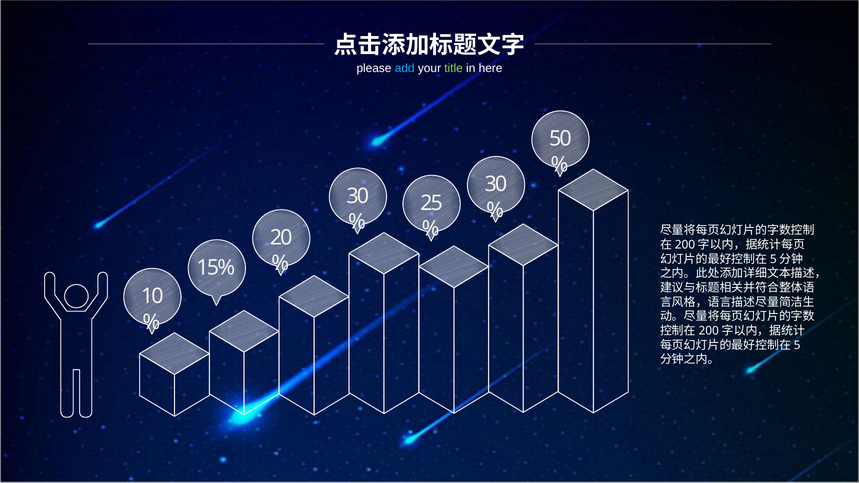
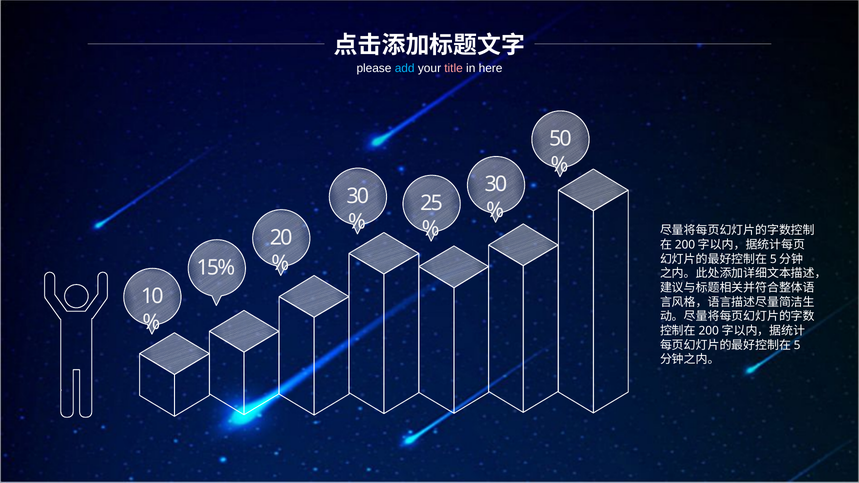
title colour: light green -> pink (454, 68)
